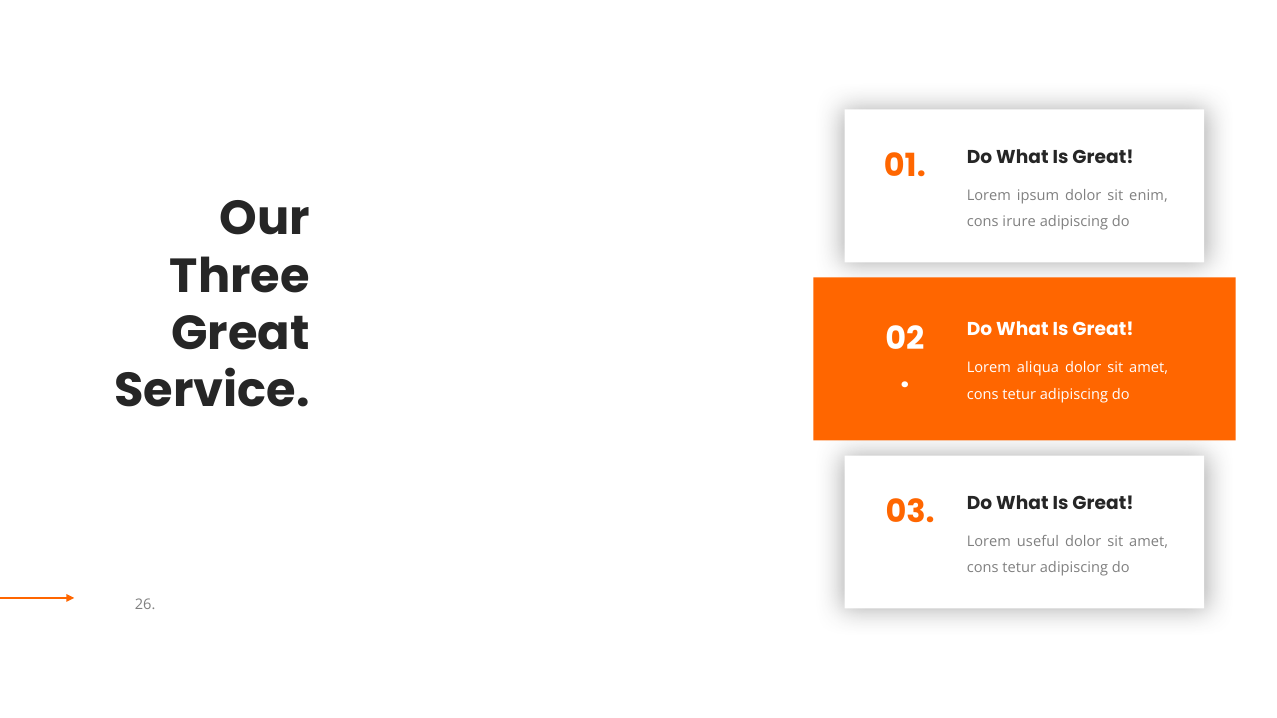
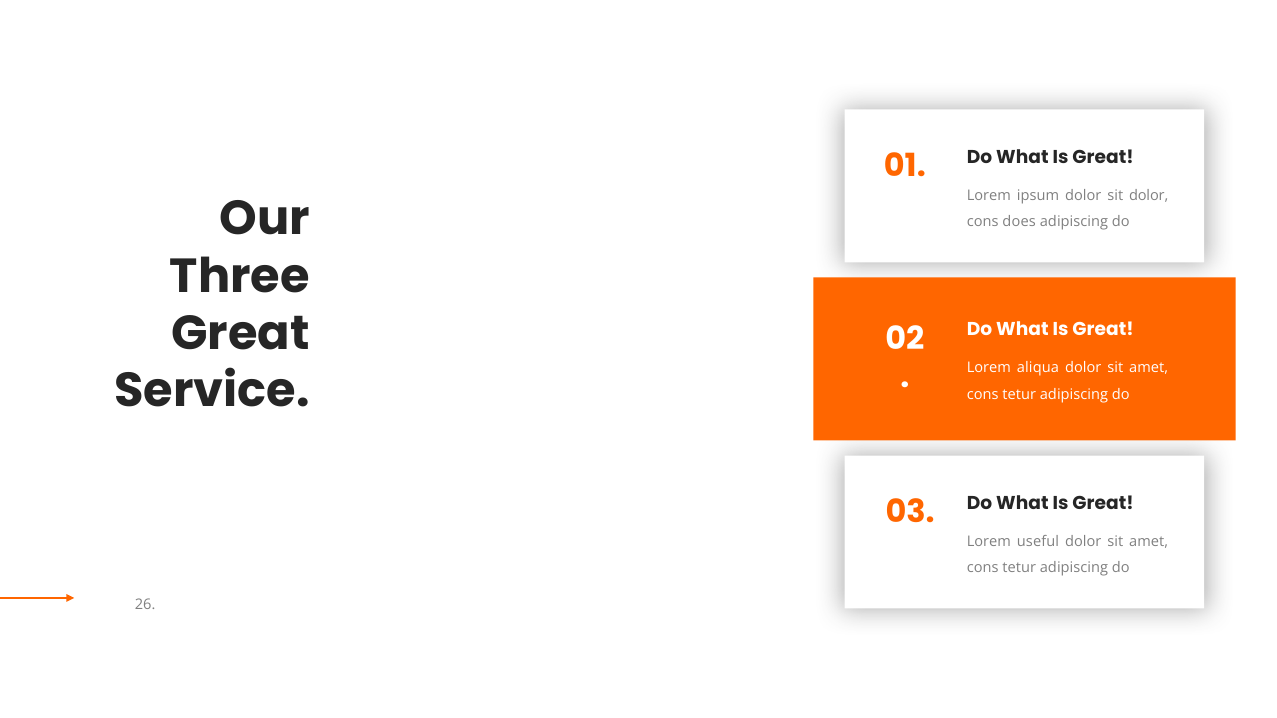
sit enim: enim -> dolor (1149, 195)
irure: irure -> does (1019, 222)
